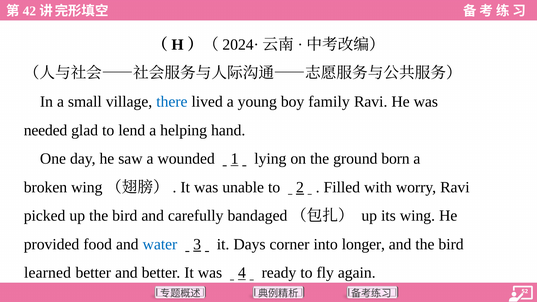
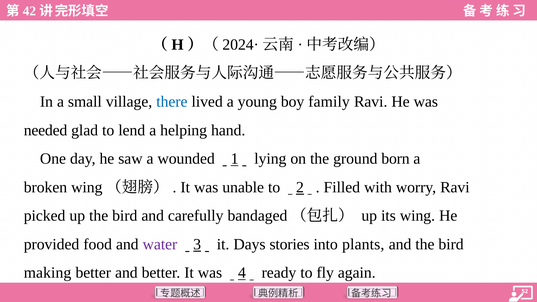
water colour: blue -> purple (160, 244)
corner: corner -> stories (290, 244)
longer: longer -> plants (363, 244)
learned: learned -> making (48, 273)
